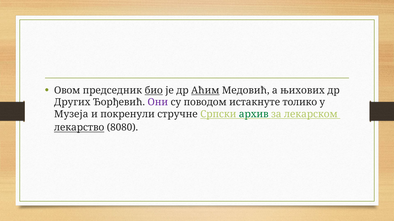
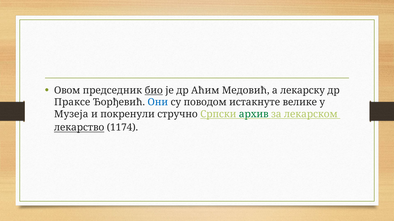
Аћим underline: present -> none (205, 91)
њихових: њихових -> лекарску (303, 91)
Других: Других -> Праксе (72, 103)
Они colour: purple -> blue (158, 103)
толико: толико -> велике (300, 103)
стручне: стручне -> стручно (178, 114)
8080: 8080 -> 1174 (122, 128)
